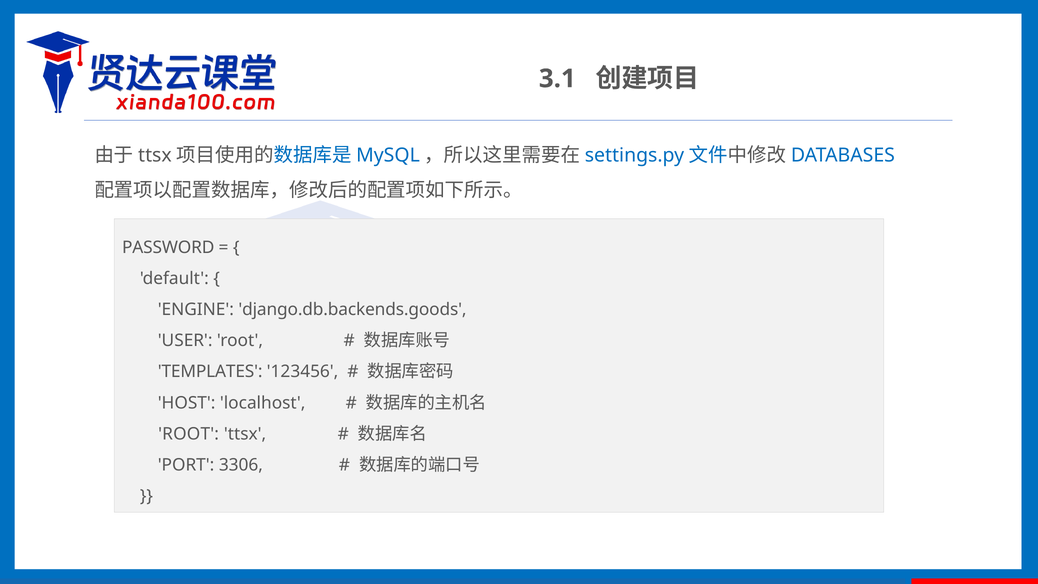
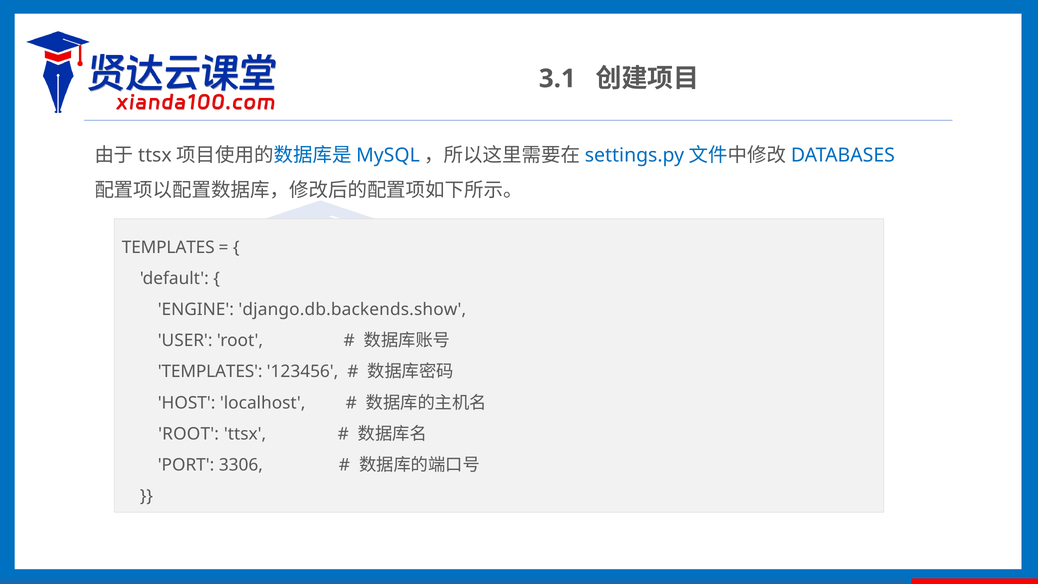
PASSWORD: PASSWORD -> TEMPLATES (168, 247)
django.db.backends.goods: django.db.backends.goods -> django.db.backends.show (352, 310)
